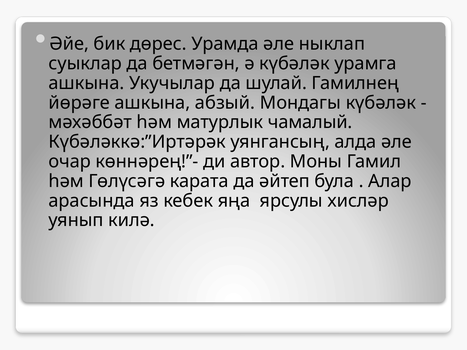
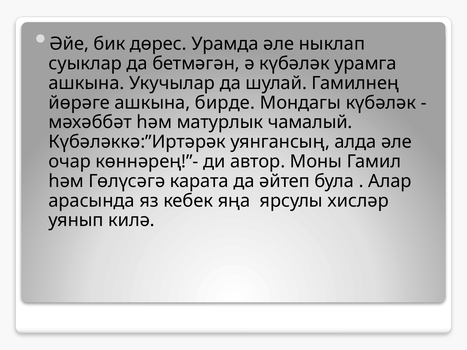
абзый: абзый -> бирде (225, 103)
